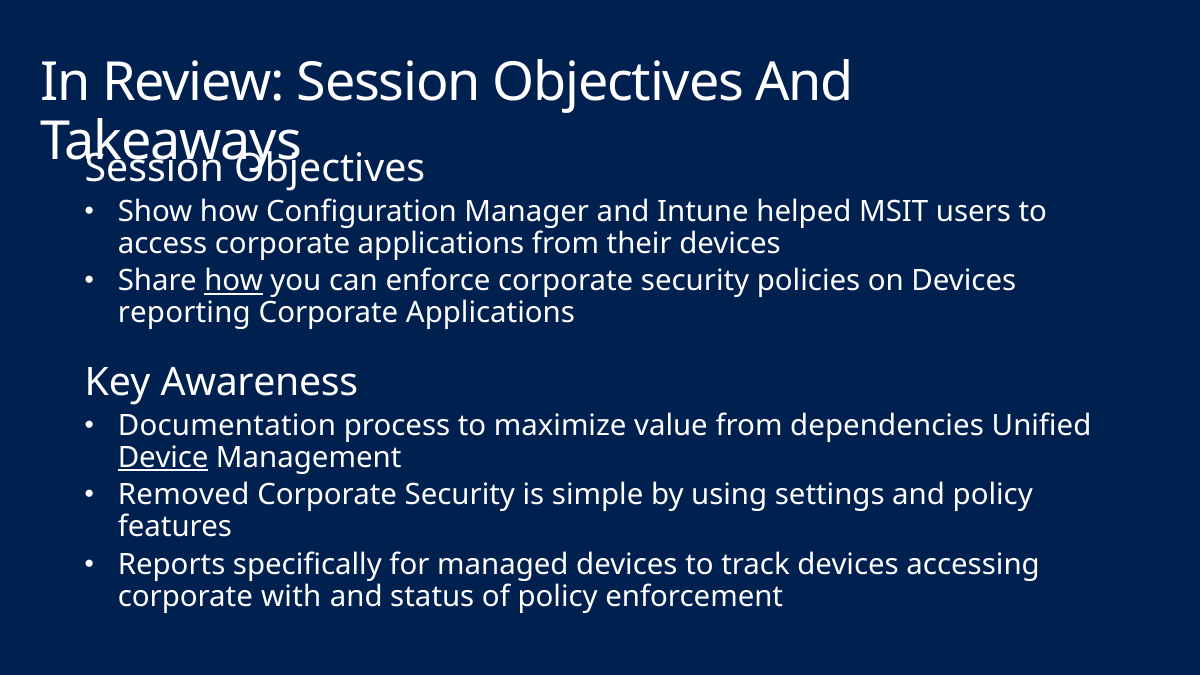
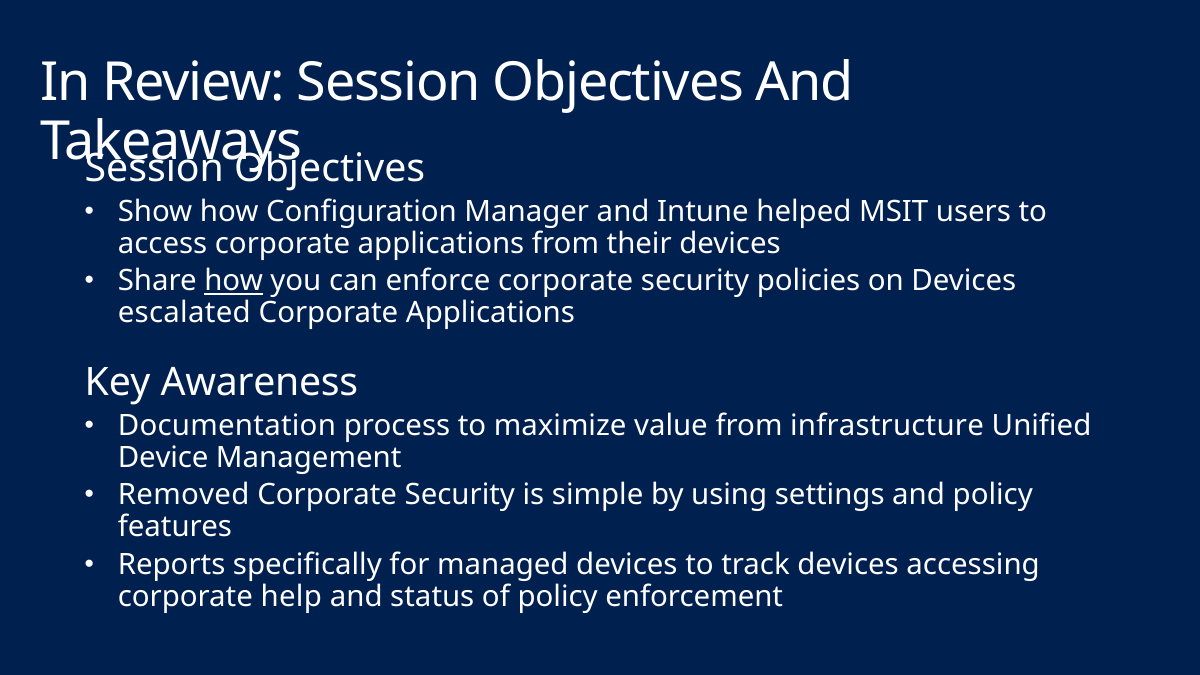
reporting: reporting -> escalated (184, 313)
dependencies: dependencies -> infrastructure (887, 426)
Device underline: present -> none (163, 458)
with: with -> help (291, 596)
